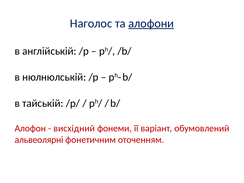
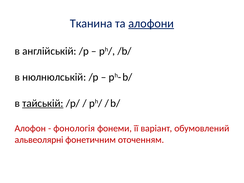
Наголос: Наголос -> Тканина (91, 23)
тайській underline: none -> present (43, 103)
висхідний: висхідний -> фонологія (74, 128)
